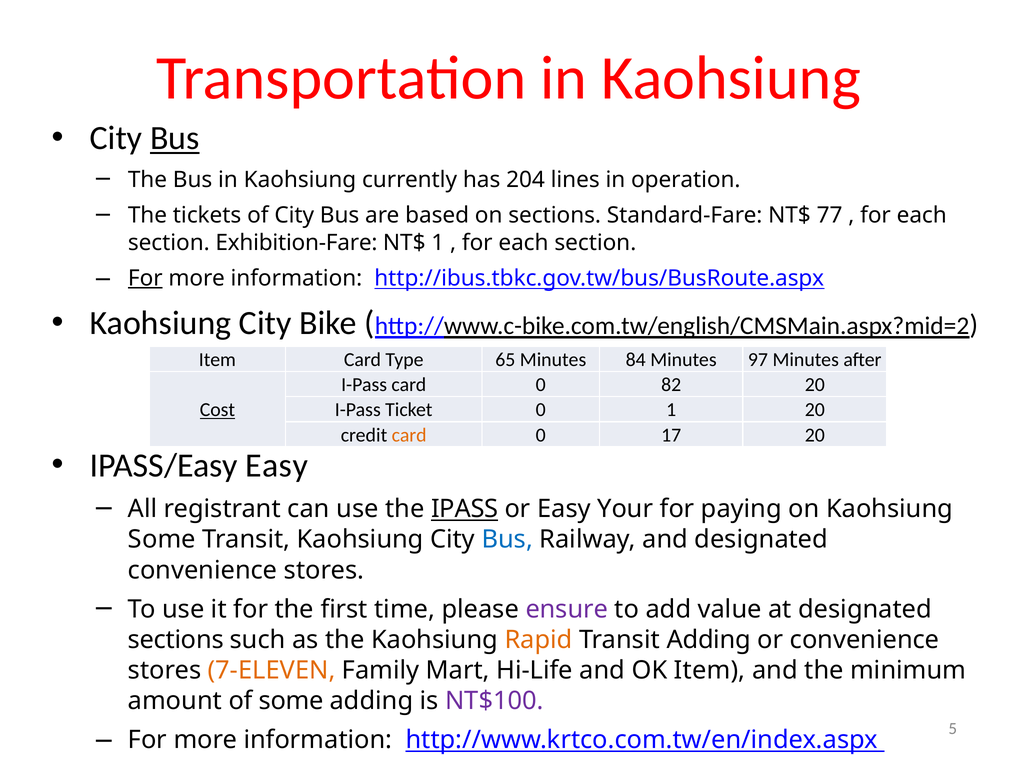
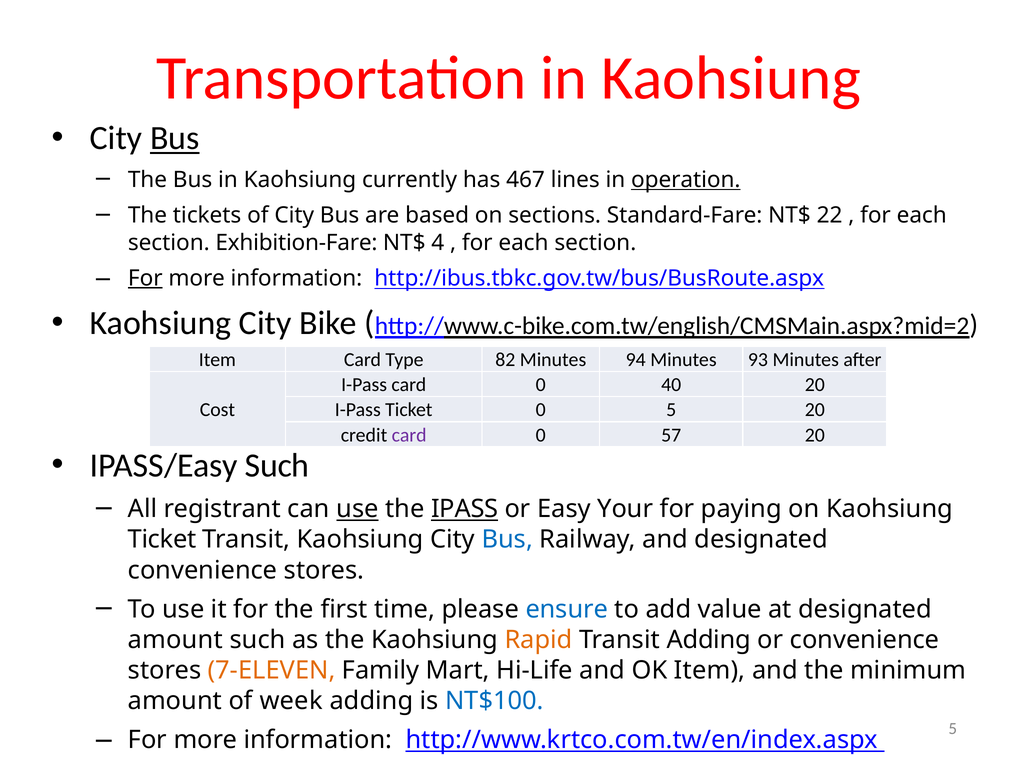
204: 204 -> 467 (525, 180)
operation underline: none -> present (686, 180)
77: 77 -> 22 (830, 216)
NT$ 1: 1 -> 4 (438, 243)
65: 65 -> 82 (505, 360)
84: 84 -> 94 (636, 360)
97: 97 -> 93 (758, 360)
82: 82 -> 40 (671, 385)
Cost underline: present -> none (217, 410)
0 1: 1 -> 5 (671, 410)
card colour: orange -> purple (409, 435)
17: 17 -> 57 (671, 435)
IPASS/Easy Easy: Easy -> Such (277, 466)
use underline: none -> present (357, 509)
Some: Some -> Ticket (162, 540)
ensure colour: purple -> blue (567, 610)
sections: sections -> amount (175, 640)
of some: some -> week (291, 701)
NT$100 colour: purple -> blue (494, 701)
